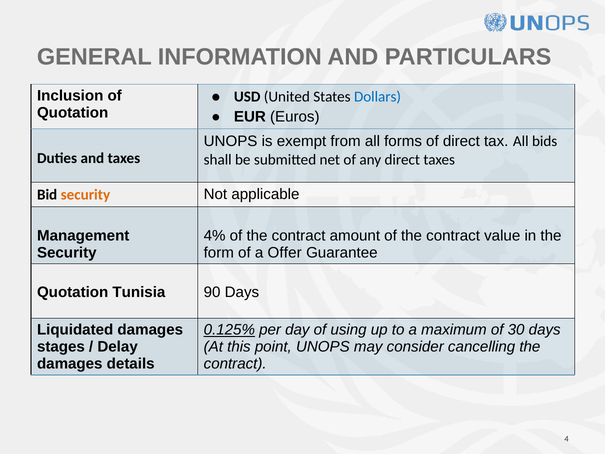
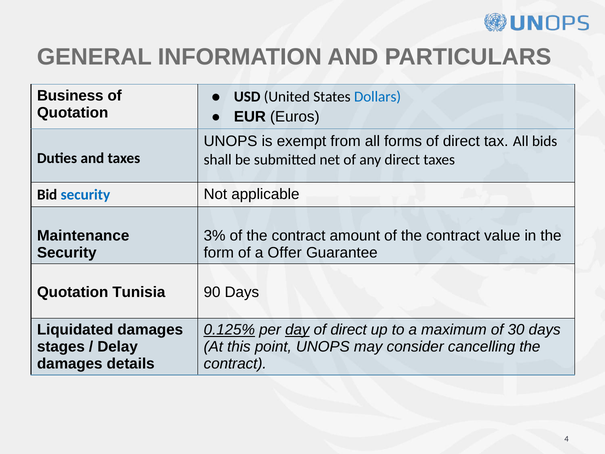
Inclusion: Inclusion -> Business (70, 96)
security colour: orange -> blue (85, 195)
Management: Management -> Maintenance (83, 235)
4%: 4% -> 3% (215, 235)
day underline: none -> present (297, 330)
using: using -> direct (349, 330)
